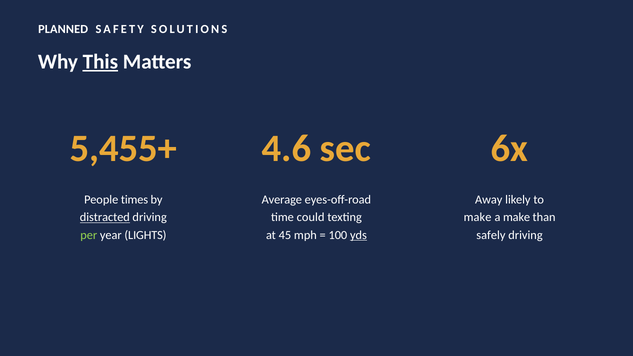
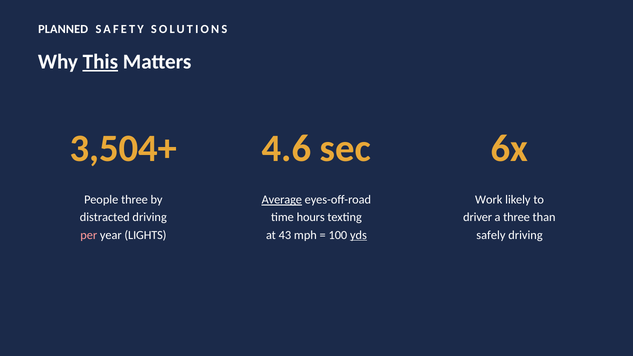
5,455+: 5,455+ -> 3,504+ (123, 148)
People times: times -> three (134, 200)
Average underline: none -> present (282, 200)
Away: Away -> Work (489, 200)
distracted underline: present -> none (105, 217)
could: could -> hours (311, 217)
make: make -> driver (478, 217)
a make: make -> three (517, 217)
per colour: light green -> pink (89, 235)
45: 45 -> 43 (285, 235)
